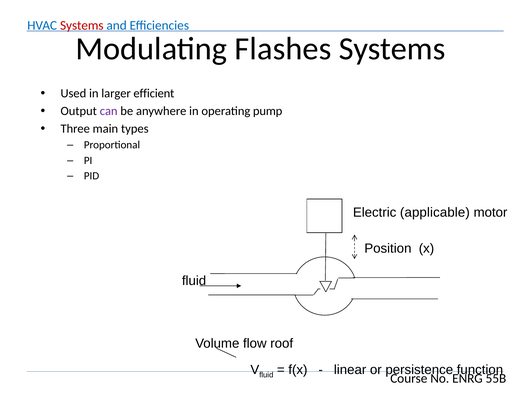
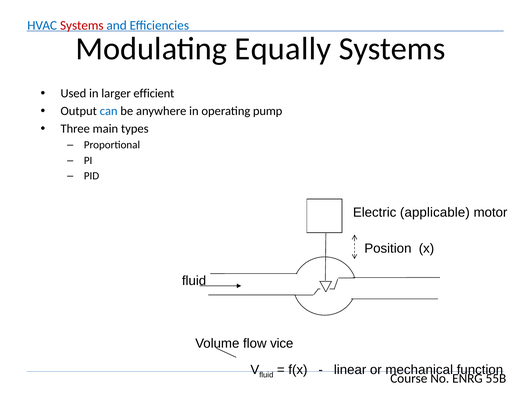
Flashes: Flashes -> Equally (283, 49)
can colour: purple -> blue (109, 111)
roof: roof -> vice (282, 343)
persistence: persistence -> mechanical (419, 369)
